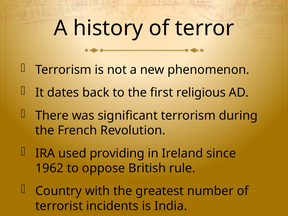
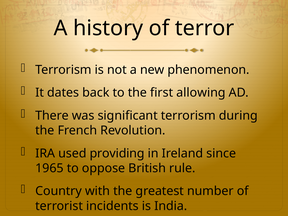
religious: religious -> allowing (201, 93)
1962: 1962 -> 1965 (49, 168)
